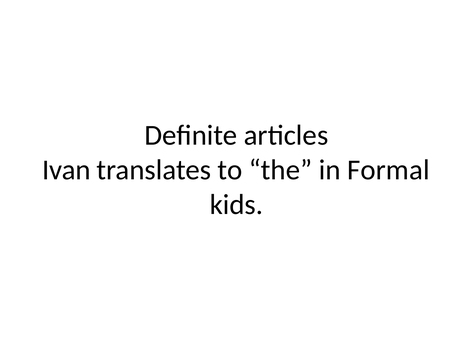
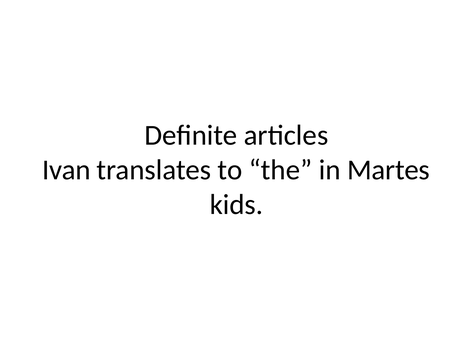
Formal: Formal -> Martes (389, 170)
